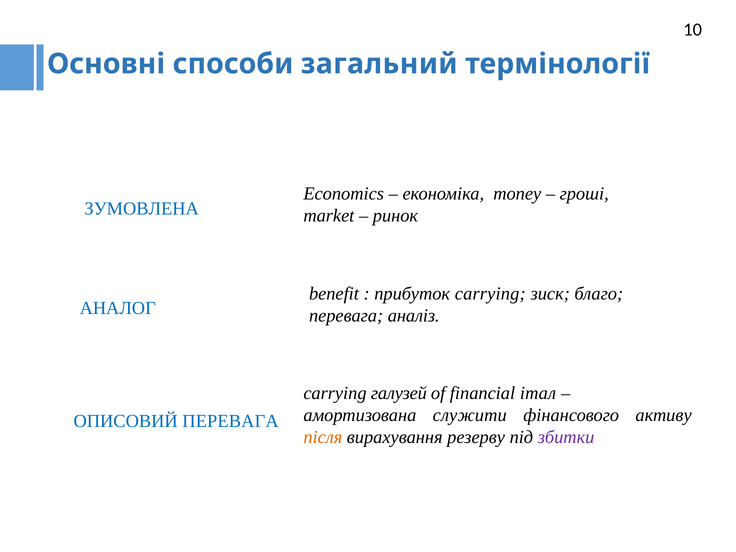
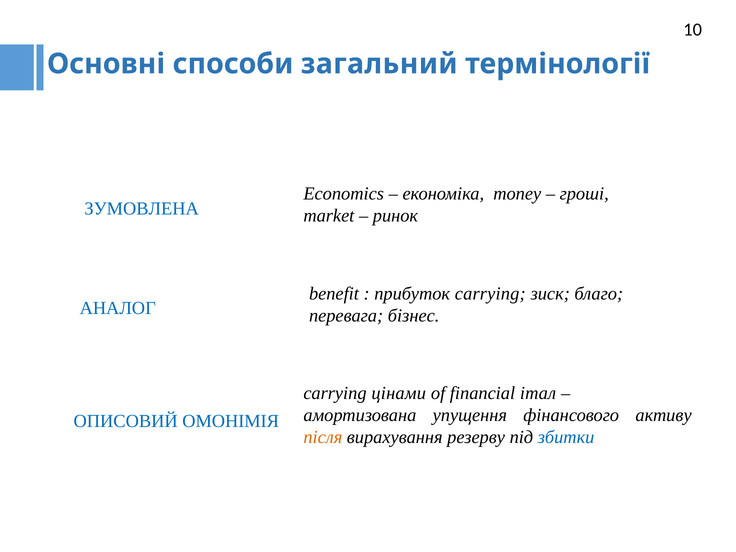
аналіз: аналіз -> бізнес (414, 316)
галузей: галузей -> цінами (399, 393)
служити: служити -> упущення (470, 415)
ОПИСОВИЙ ПЕРЕВАГА: ПЕРЕВАГА -> ОМОНІМІЯ (231, 421)
збитки colour: purple -> blue (566, 437)
